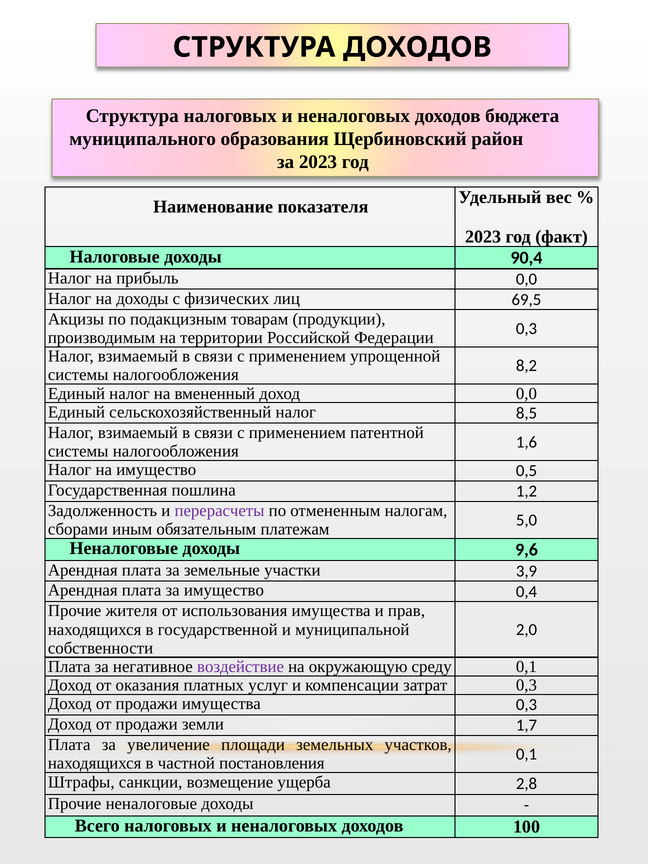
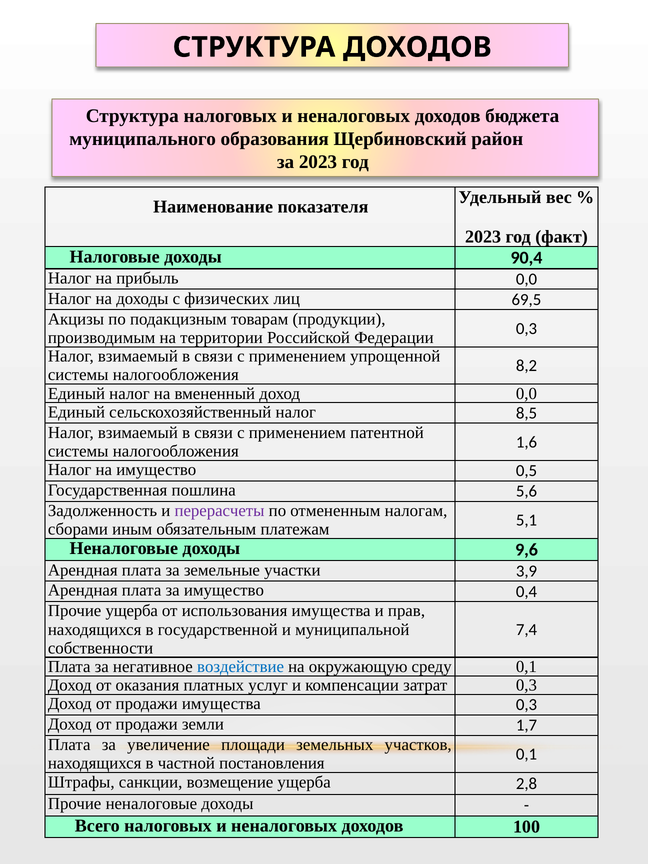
1,2: 1,2 -> 5,6 (527, 491)
5,0: 5,0 -> 5,1 (527, 520)
Прочие жителя: жителя -> ущерба (132, 611)
2,0: 2,0 -> 7,4 (527, 630)
воздействие colour: purple -> blue (241, 667)
